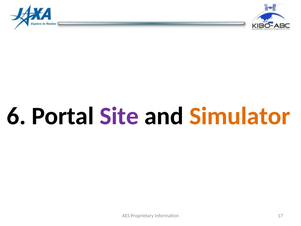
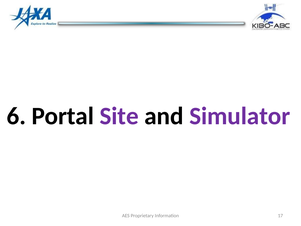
Simulator colour: orange -> purple (240, 116)
